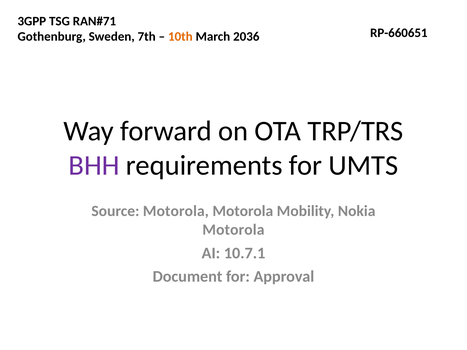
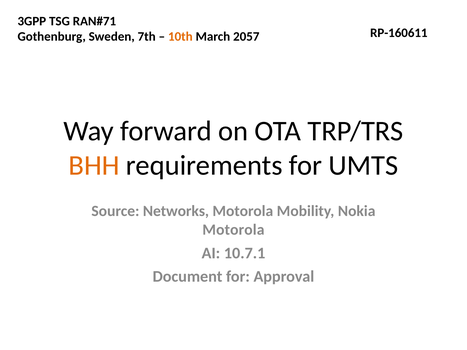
RP-660651: RP-660651 -> RP-160611 (399, 33)
2036: 2036 -> 2057 (246, 37)
BHH colour: purple -> orange (94, 165)
Source Motorola: Motorola -> Networks (176, 211)
